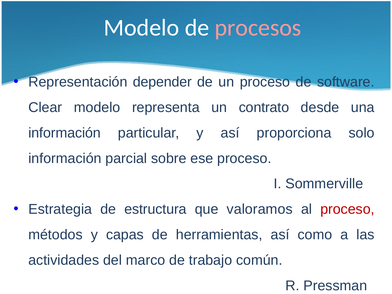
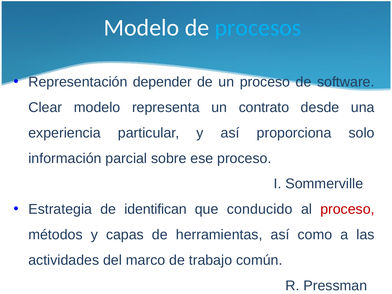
procesos colour: pink -> light blue (258, 28)
información: información -> experiencia (65, 133)
estructura: estructura -> identifican (155, 209)
valoramos: valoramos -> conducido (260, 209)
